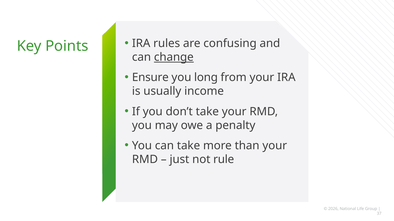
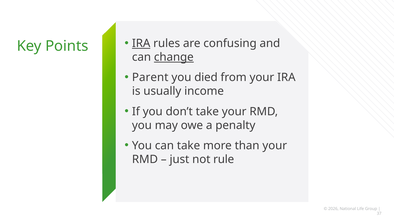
IRA underline: none -> present (141, 43)
Ensure: Ensure -> Parent (150, 78)
long: long -> died (206, 78)
